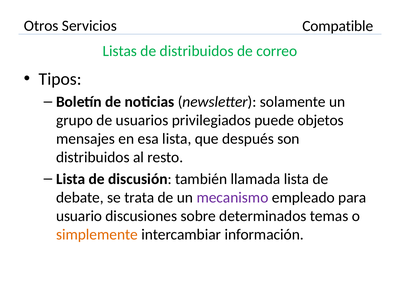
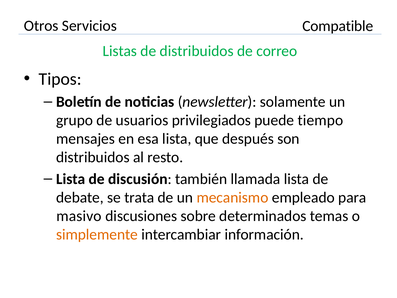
objetos: objetos -> tiempo (320, 120)
mecanismo colour: purple -> orange (232, 197)
usuario: usuario -> masivo (79, 216)
